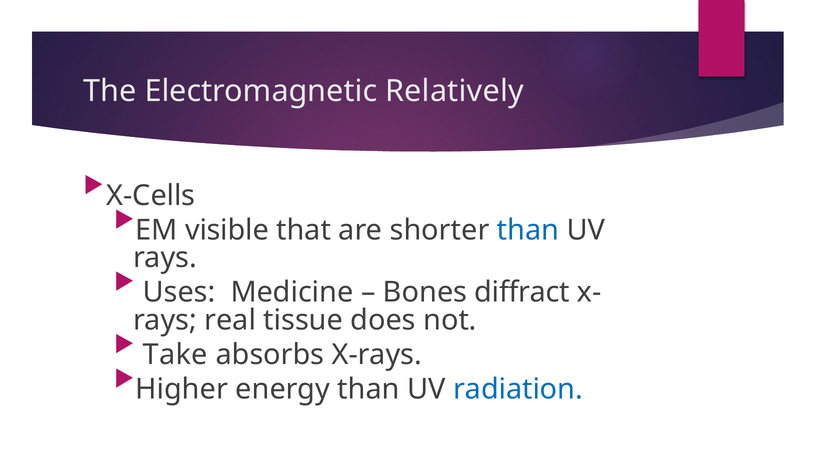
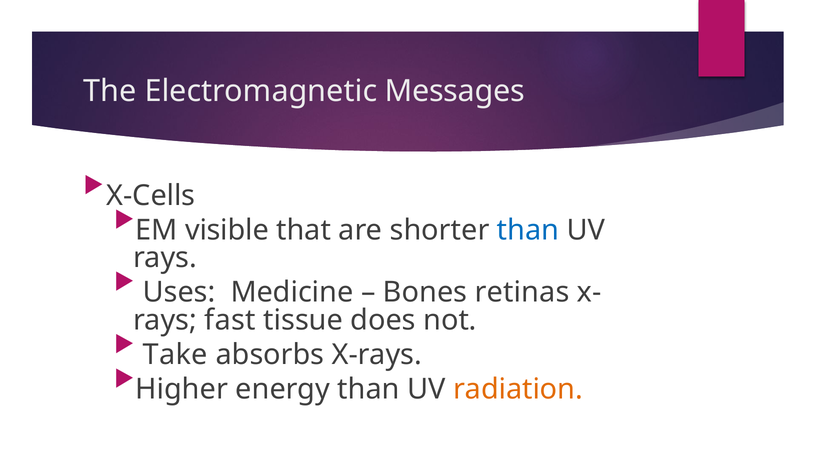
Relatively: Relatively -> Messages (455, 91)
diffract: diffract -> retinas (522, 292)
real: real -> fast (230, 320)
radiation colour: blue -> orange (518, 389)
